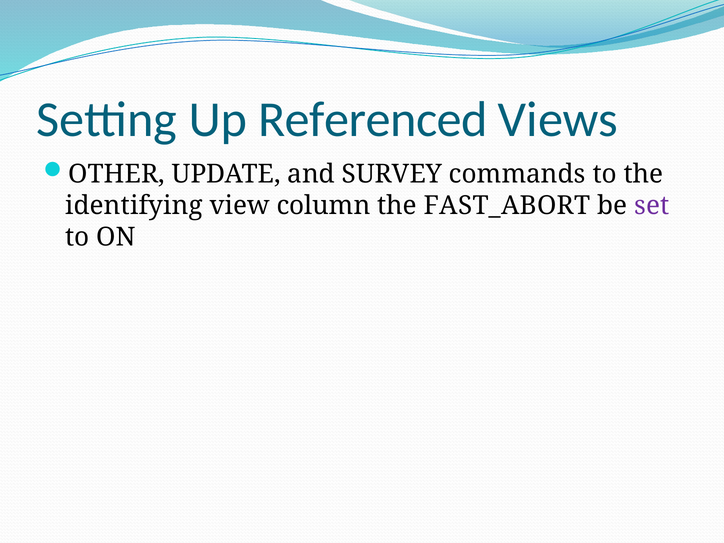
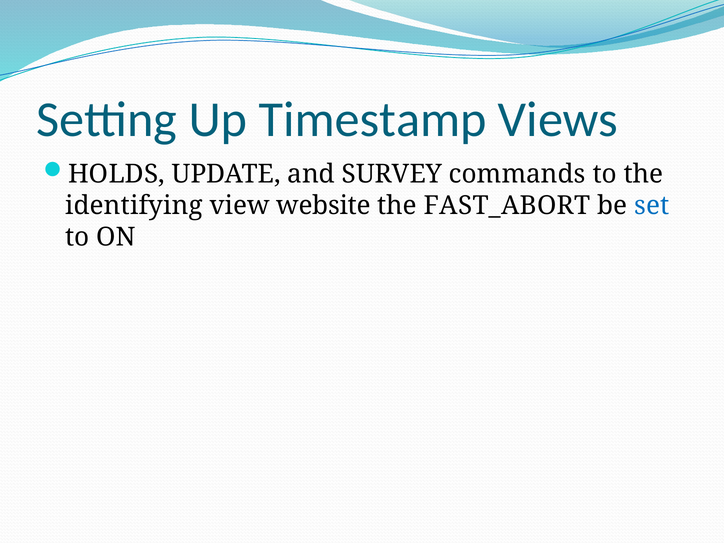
Referenced: Referenced -> Timestamp (373, 120)
OTHER: OTHER -> HOLDS (117, 174)
column: column -> website (324, 206)
set colour: purple -> blue (652, 206)
